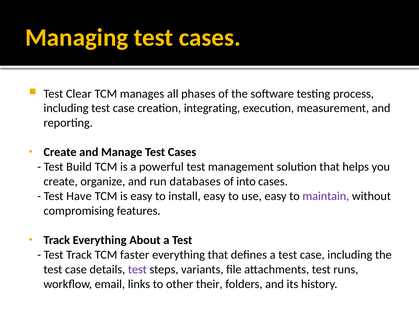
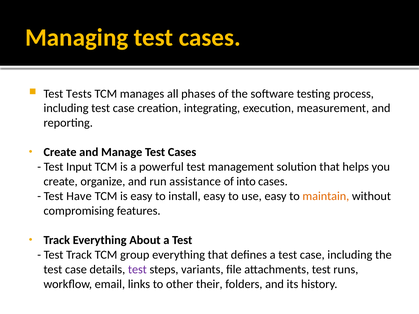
Clear: Clear -> Tests (79, 94)
Build: Build -> Input (79, 167)
databases: databases -> assistance (195, 182)
maintain colour: purple -> orange (326, 196)
faster: faster -> group (135, 255)
